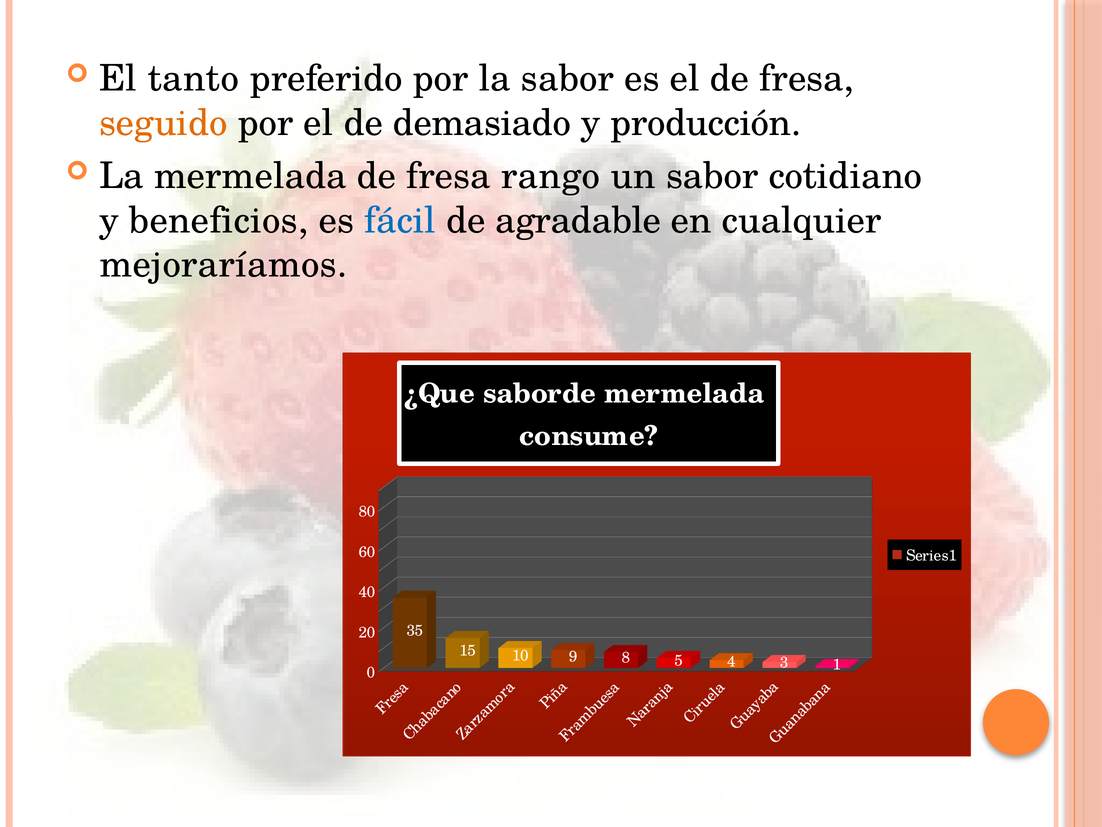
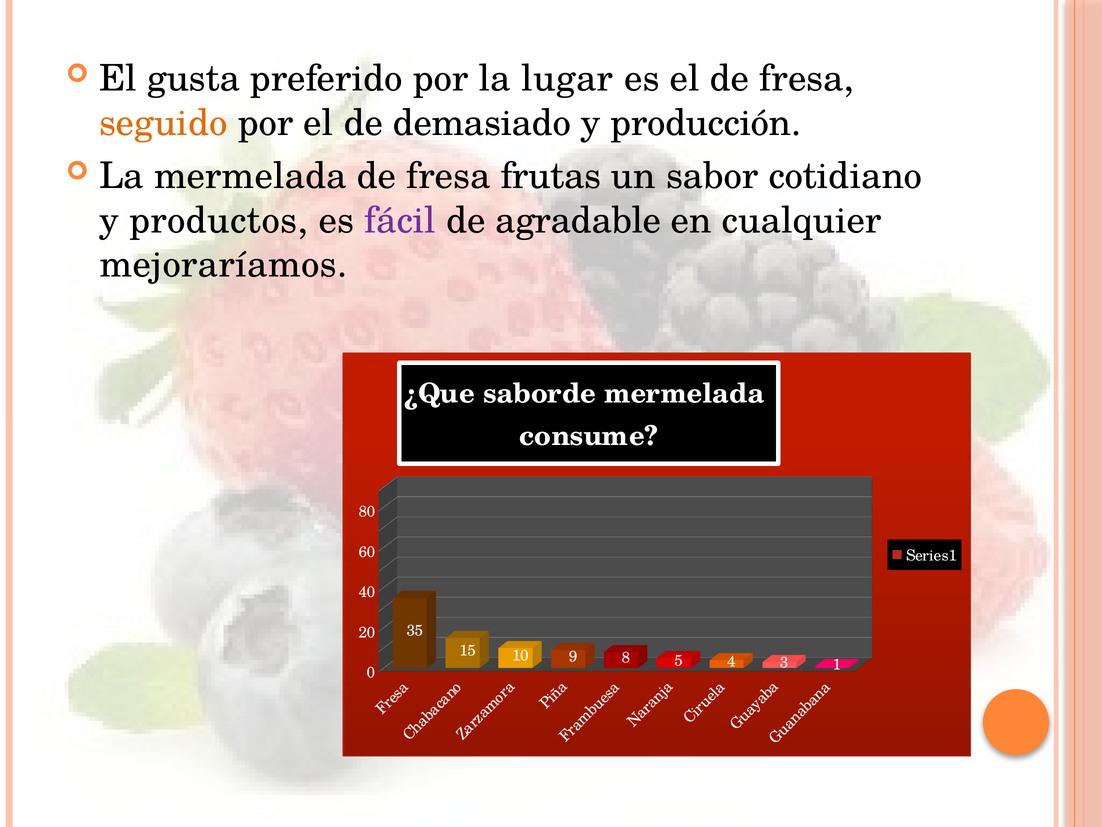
tanto: tanto -> gusta (194, 79)
la sabor: sabor -> lugar (567, 79)
rango: rango -> frutas (551, 176)
beneficios: beneficios -> productos (219, 220)
fácil colour: blue -> purple (400, 220)
